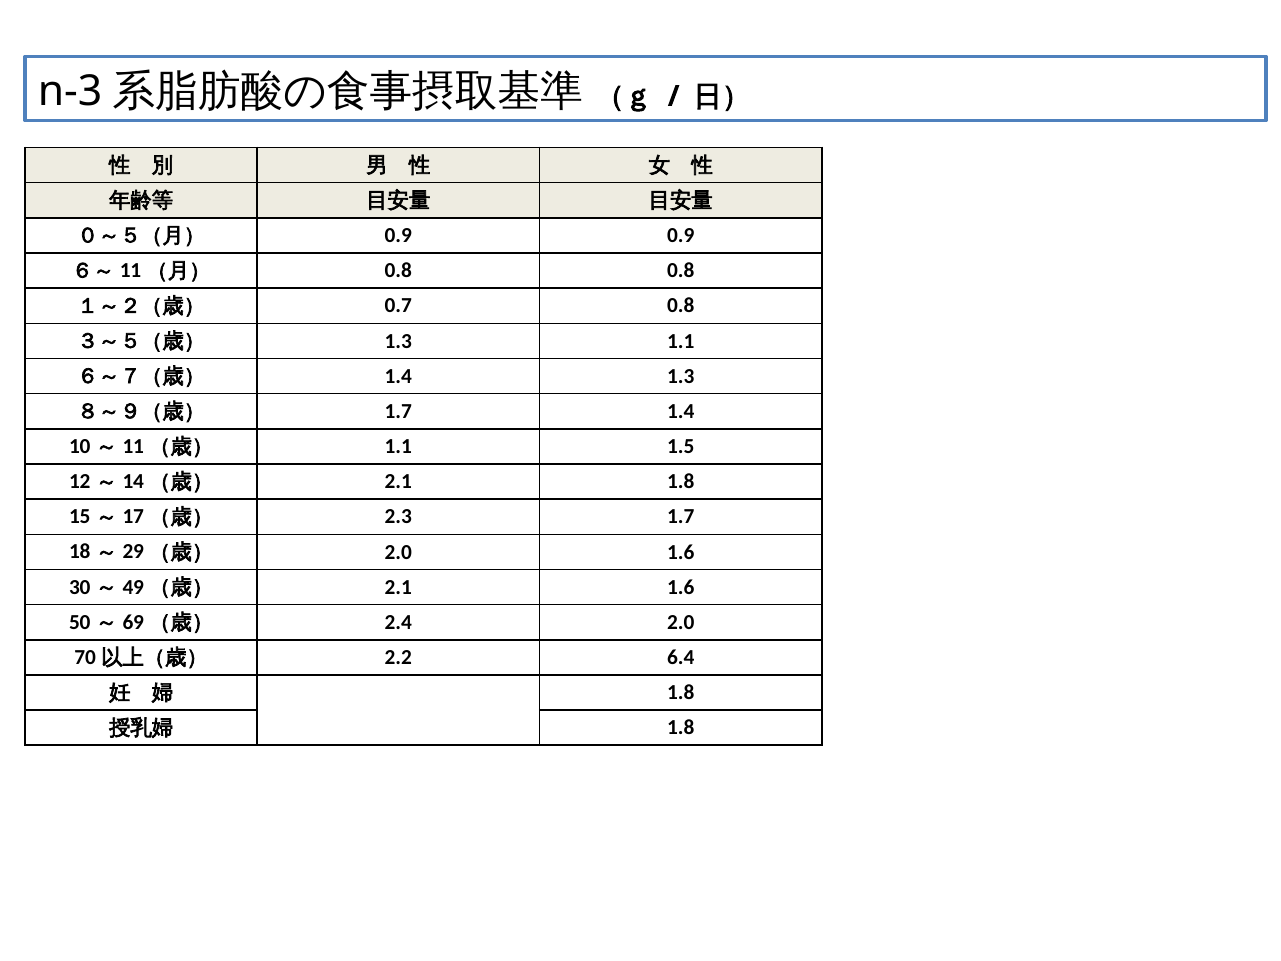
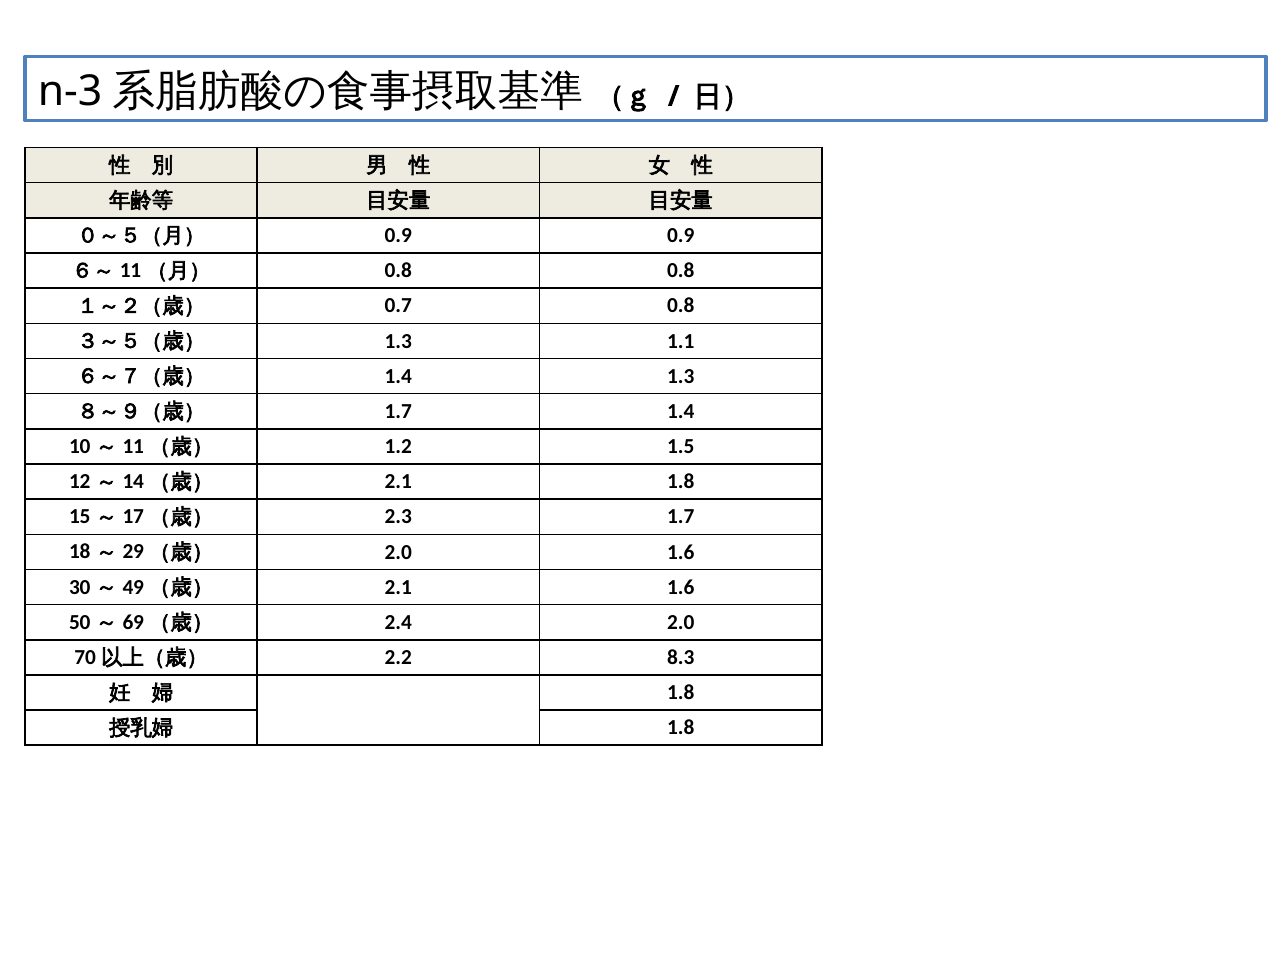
1.1: 1.1 -> 1.2 (398, 446)
6.4: 6.4 -> 8.3 (681, 657)
